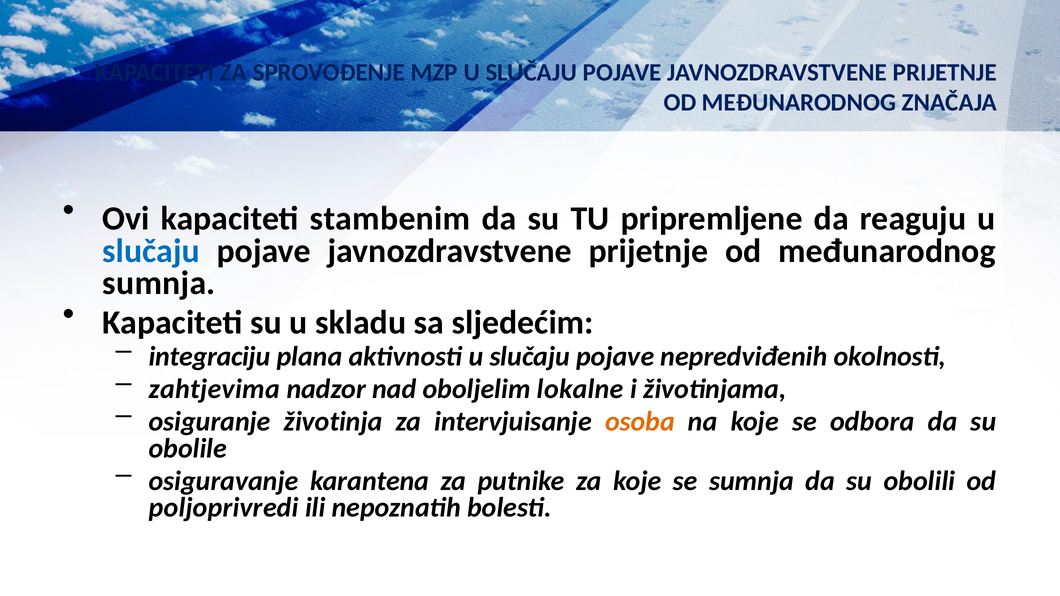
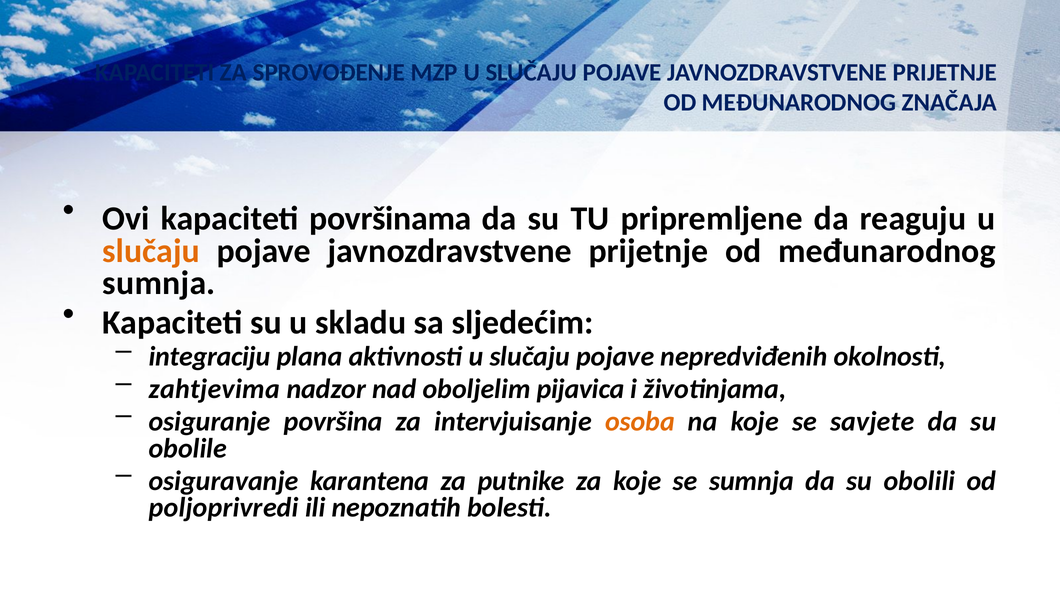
stambenim: stambenim -> površinama (390, 219)
slučaju colour: blue -> orange (151, 251)
lokalne: lokalne -> pijavica (581, 389)
životinja: životinja -> površina (333, 422)
odbora: odbora -> savjete (872, 422)
